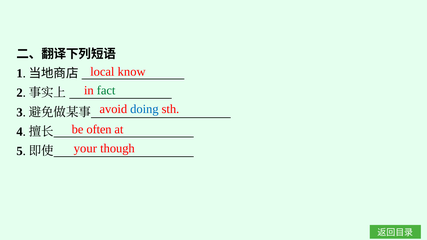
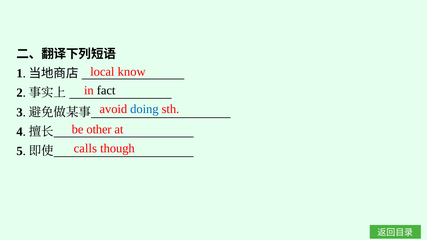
fact colour: green -> black (106, 90)
often: often -> other (99, 129)
your: your -> calls (85, 148)
